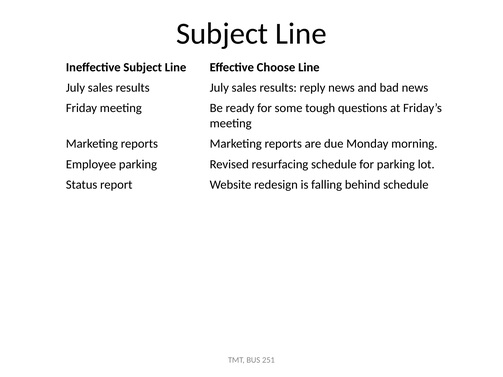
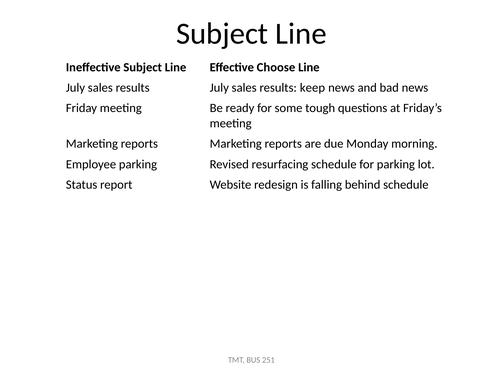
reply: reply -> keep (312, 88)
